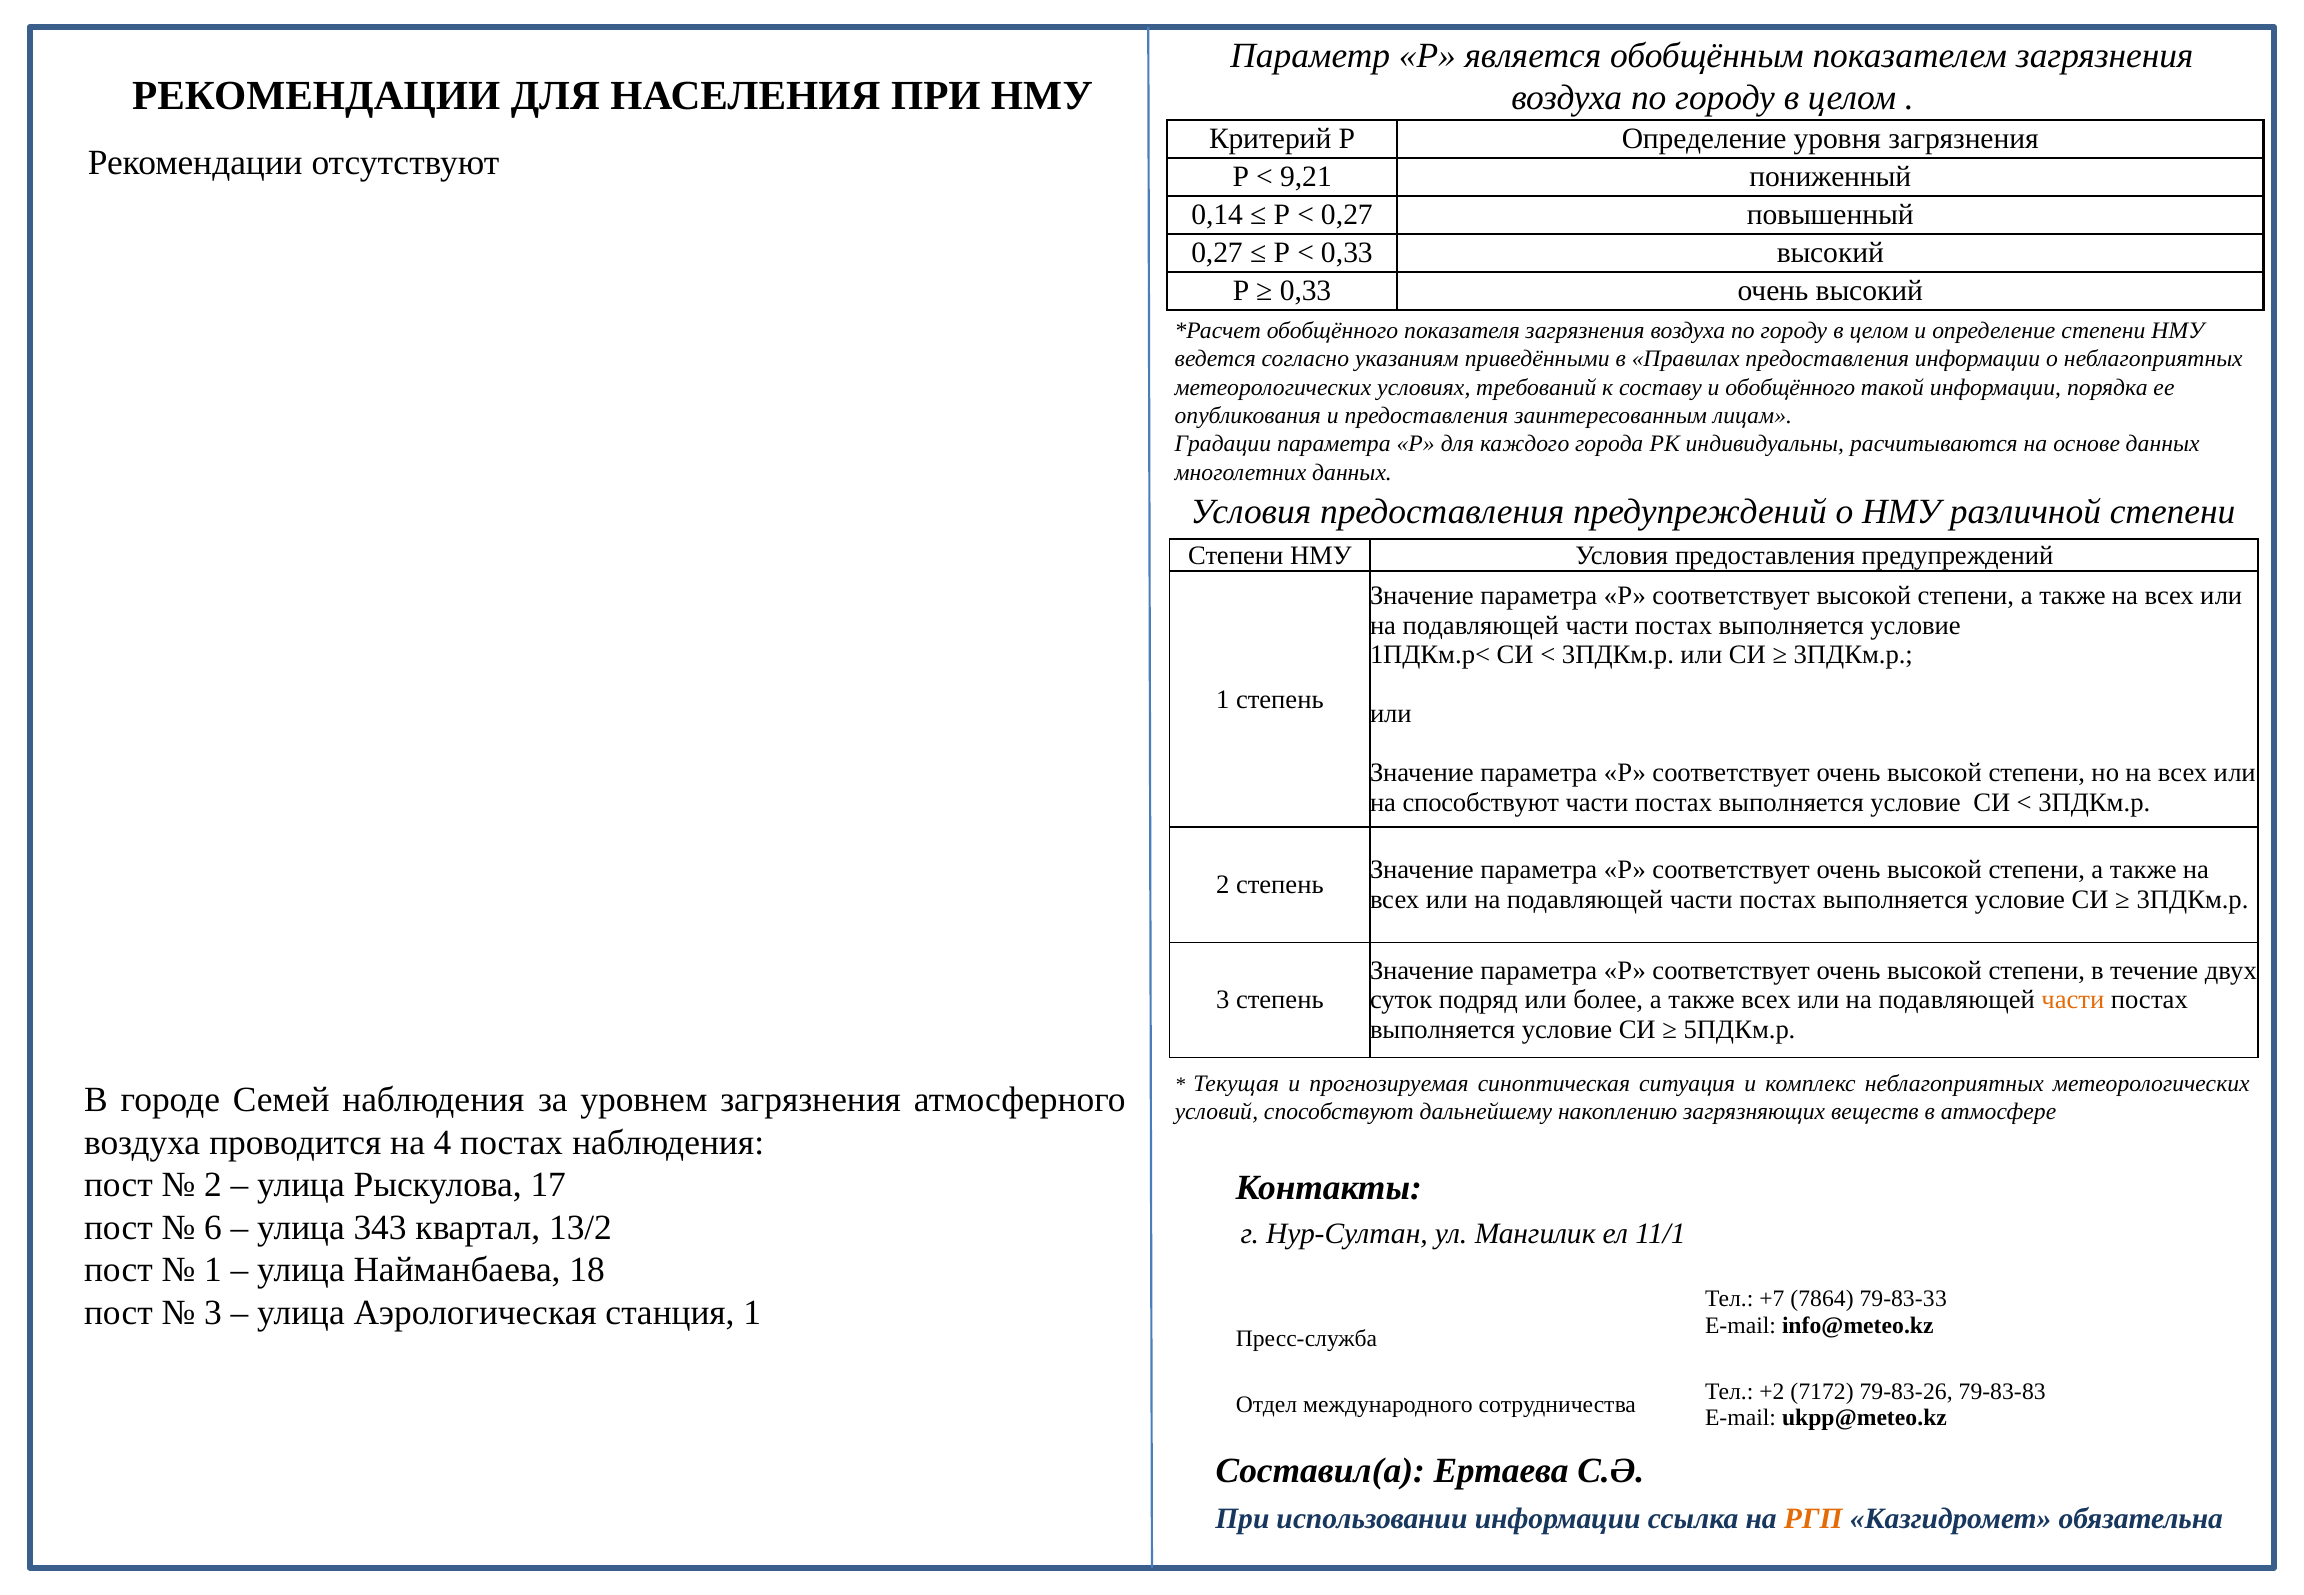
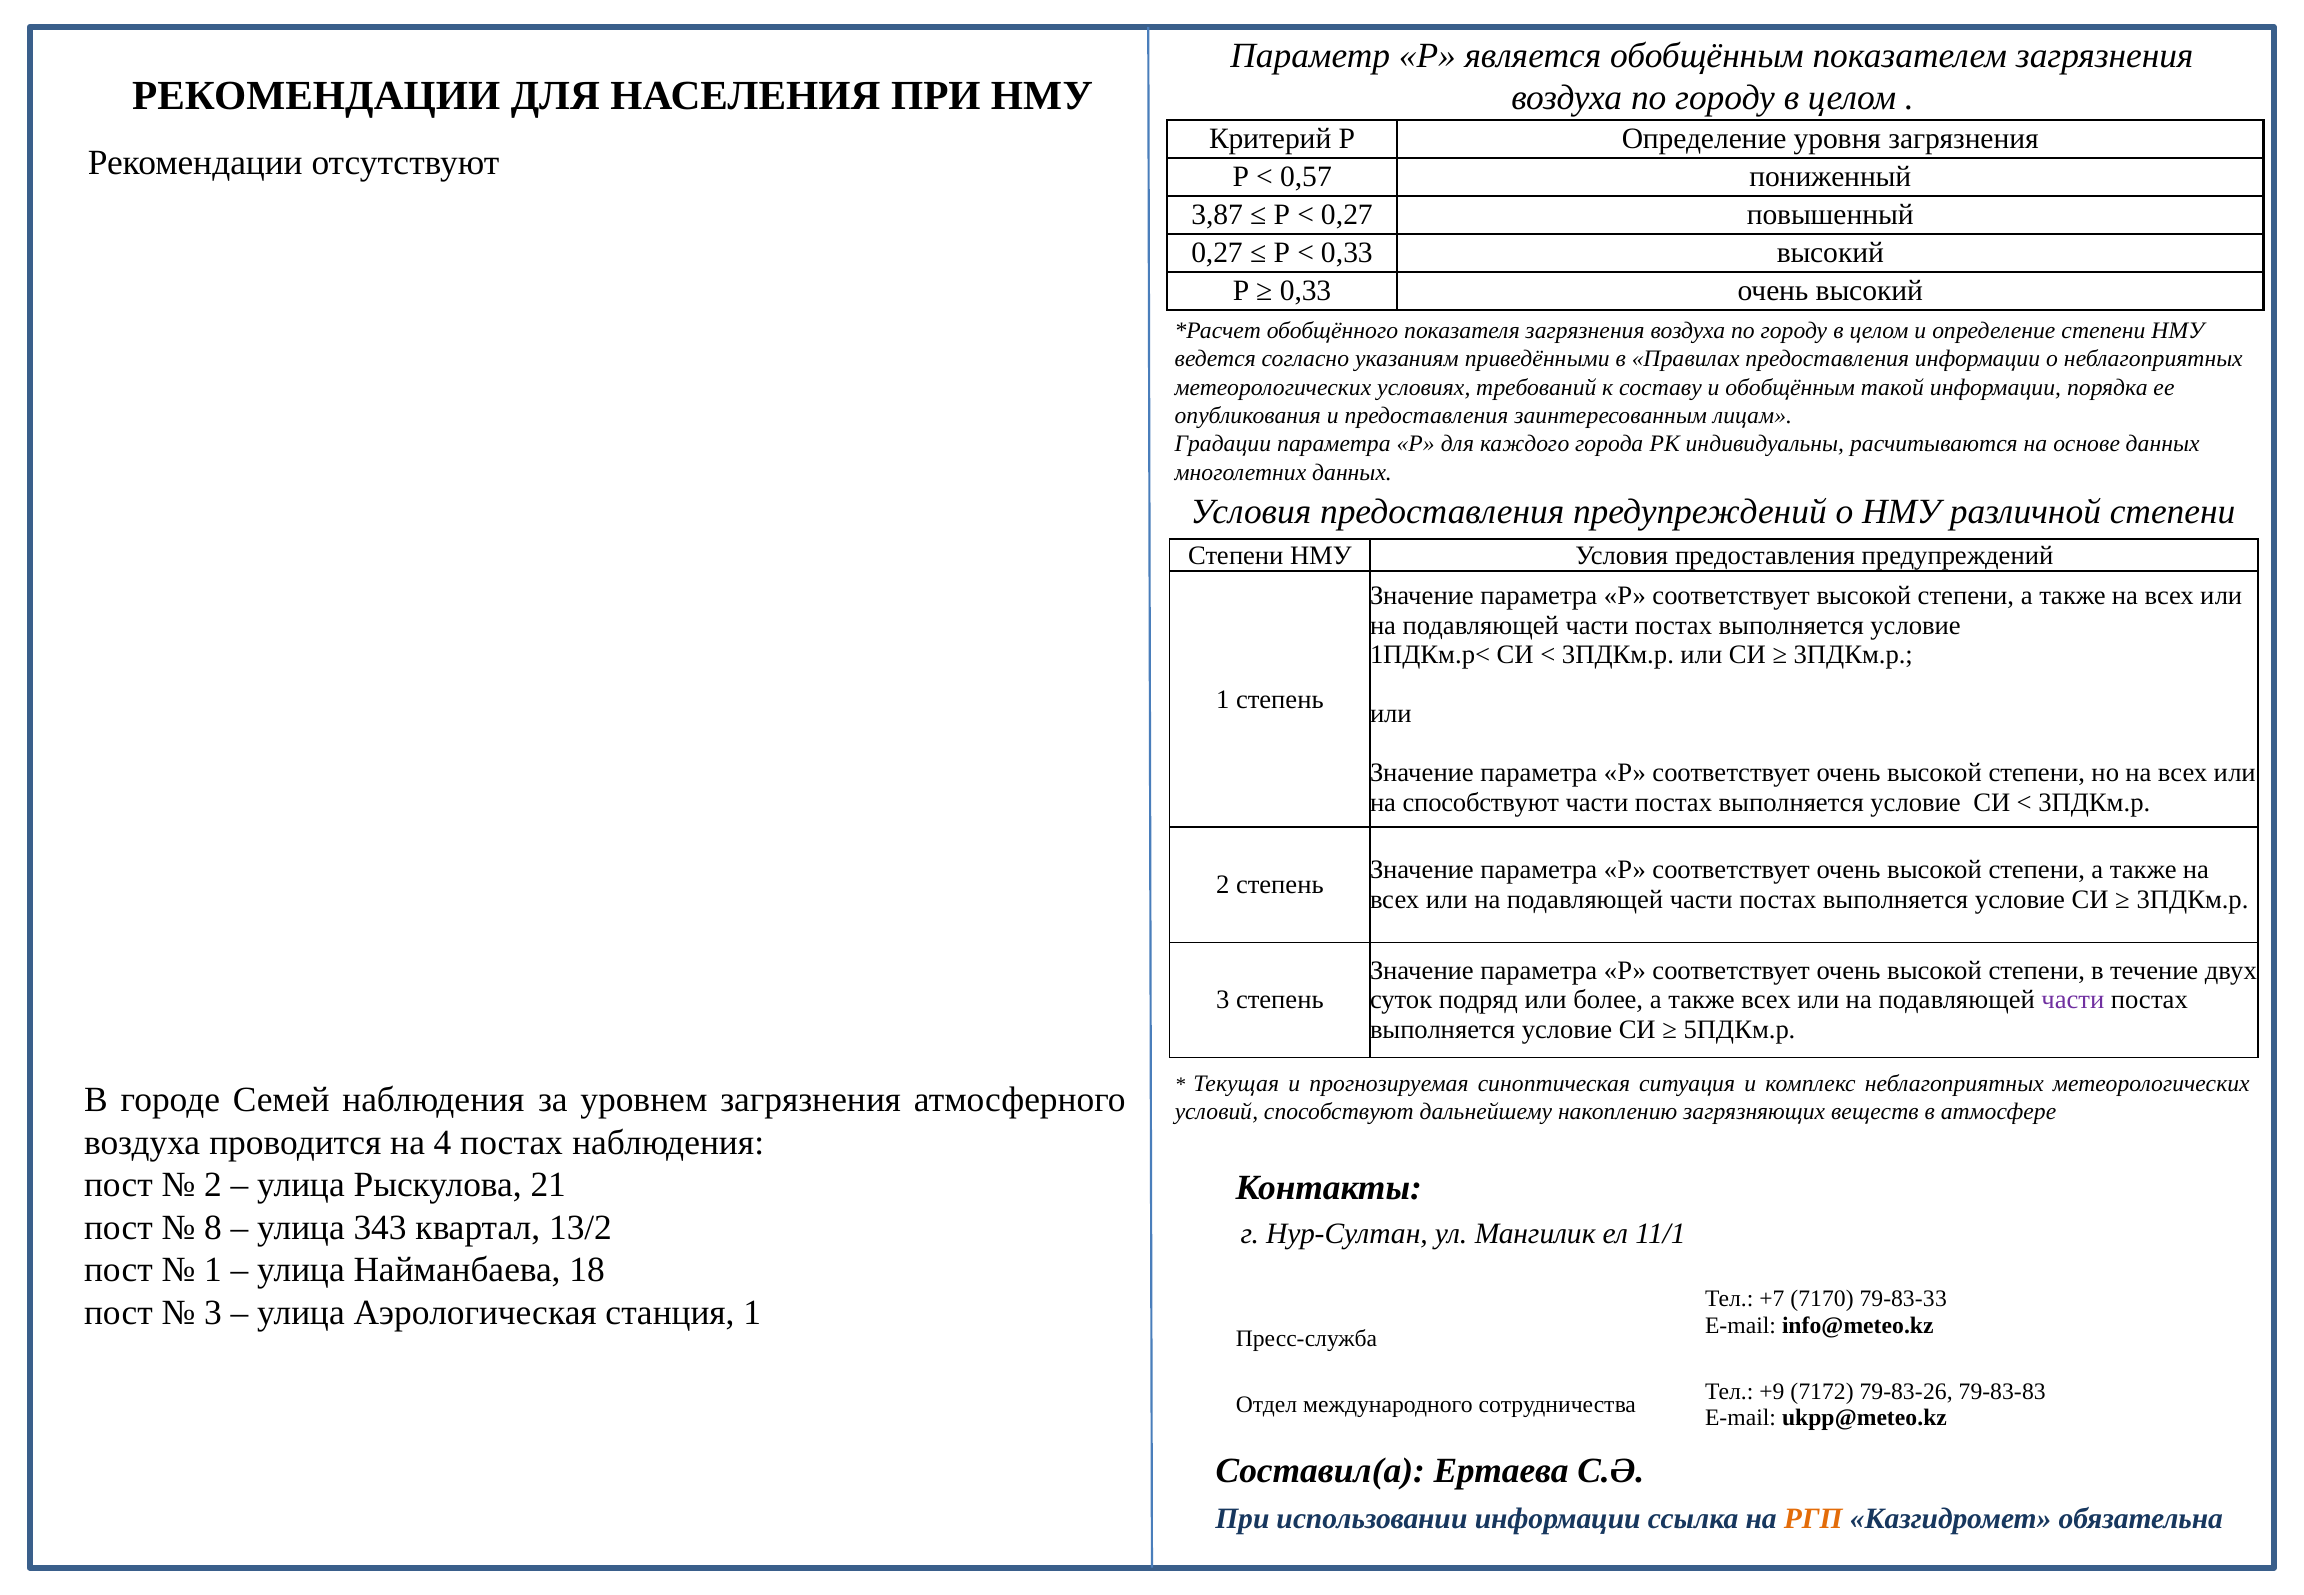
9,21: 9,21 -> 0,57 (1306, 177)
0,14: 0,14 -> 3,87 (1217, 215)
и обобщённого: обобщённого -> обобщённым (1790, 387)
части colour: orange -> purple (2073, 1000)
17: 17 -> 21 (548, 1185)
6: 6 -> 8 (213, 1228)
7864: 7864 -> 7170 (1822, 1299)
+2: +2 -> +9 (1772, 1391)
